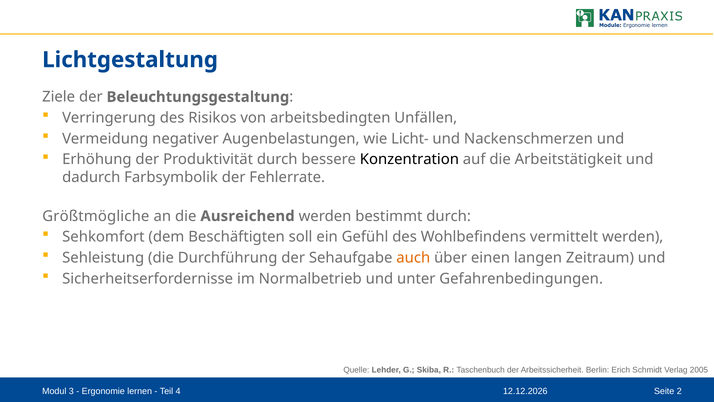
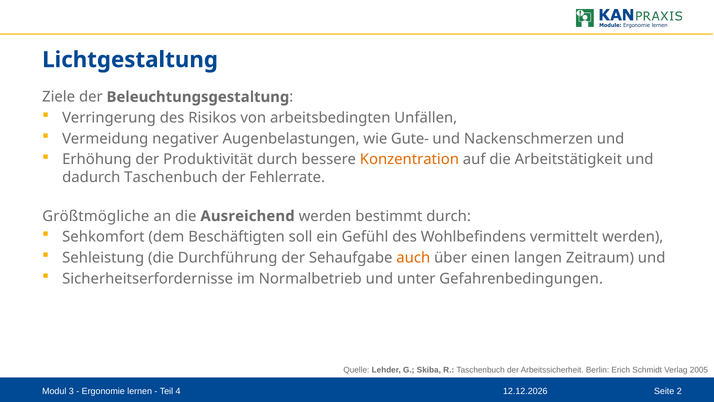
Licht-: Licht- -> Gute- (410, 139)
Konzentration colour: black -> orange (409, 159)
dadurch Farbsymbolik: Farbsymbolik -> Taschenbuch (171, 177)
